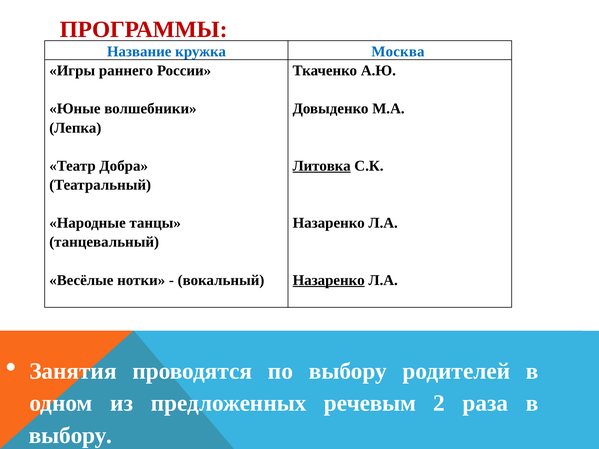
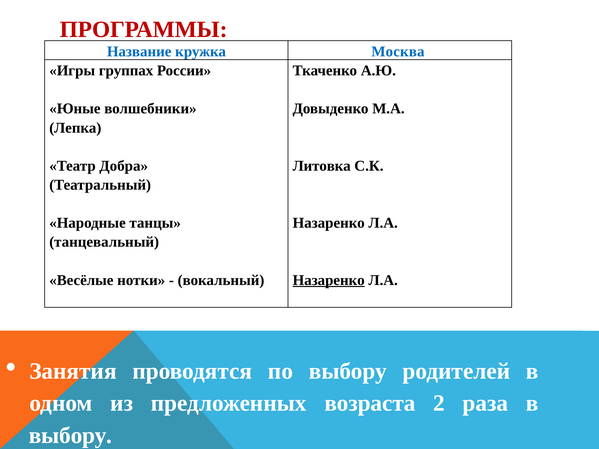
раннего: раннего -> группах (126, 71)
Литовка underline: present -> none (322, 166)
речевым: речевым -> возраста (370, 403)
